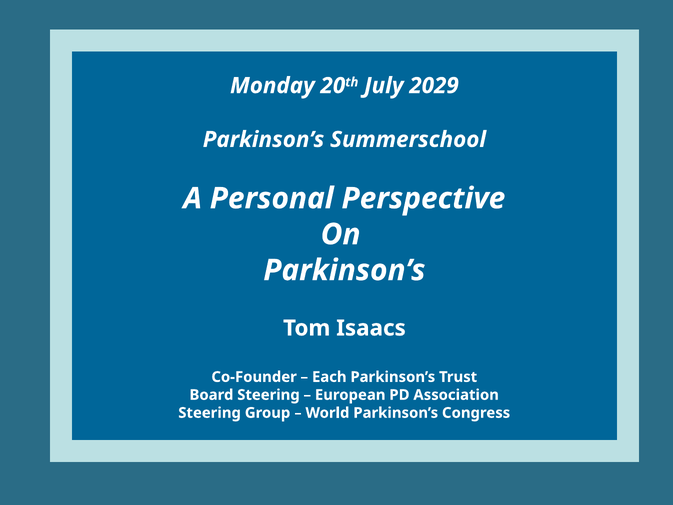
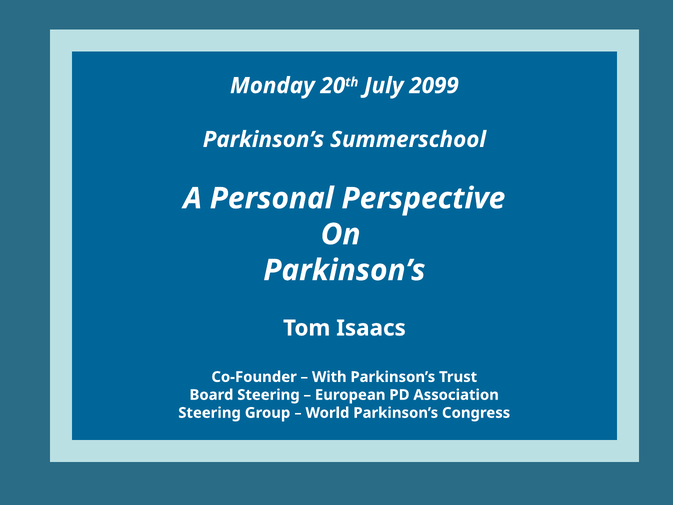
2029: 2029 -> 2099 (434, 86)
Each: Each -> With (329, 377)
